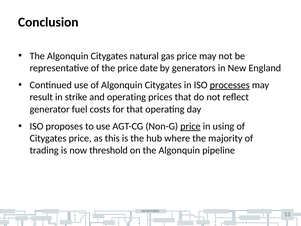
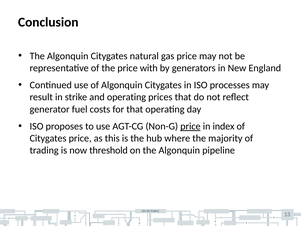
date: date -> with (149, 68)
processes underline: present -> none (230, 85)
using: using -> index (224, 126)
